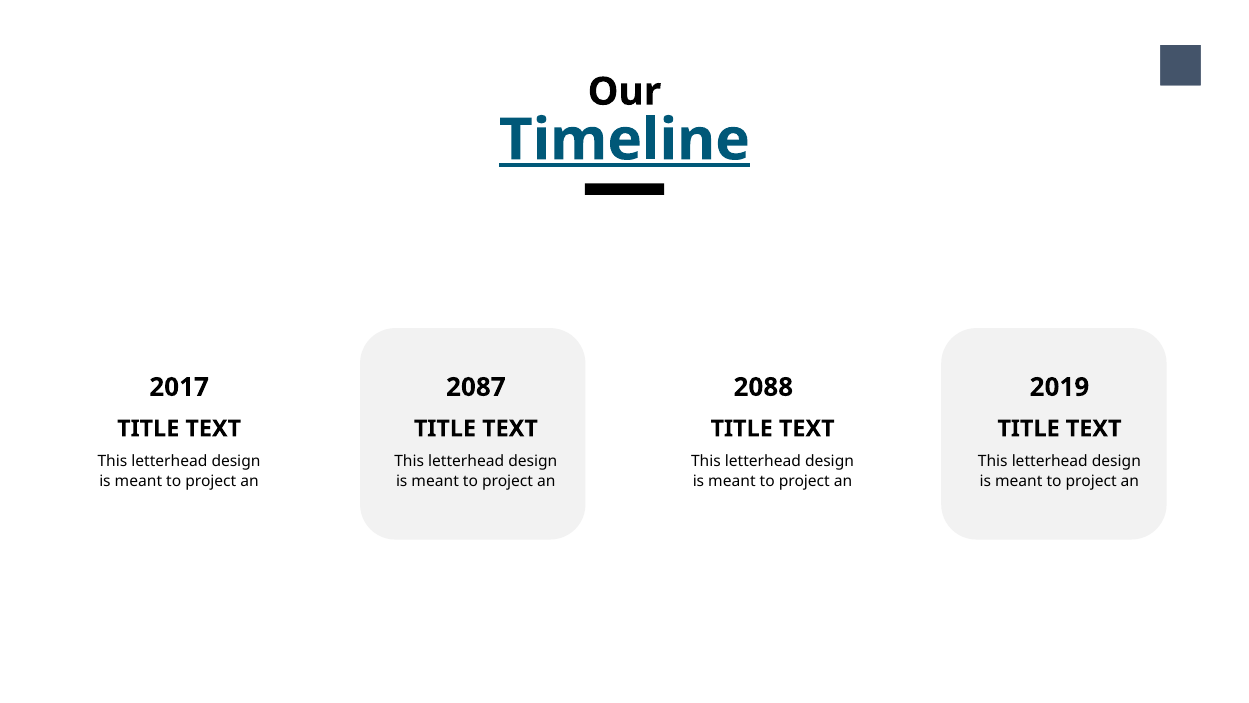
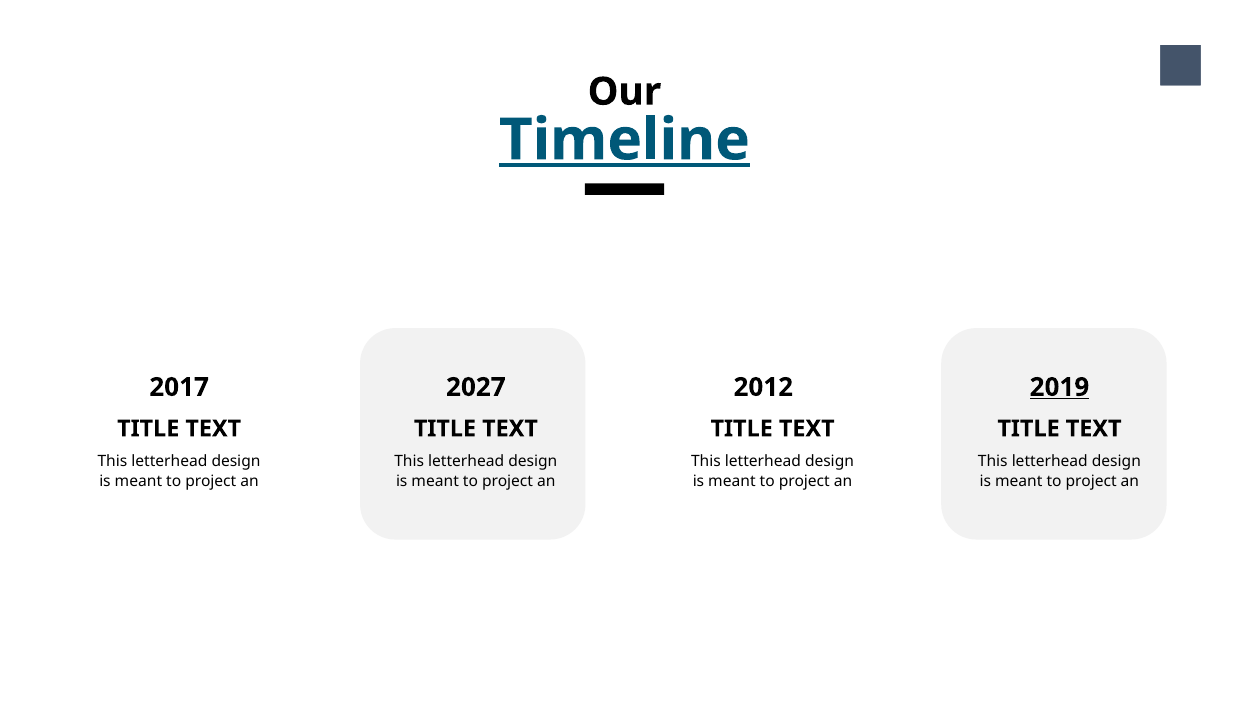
2087: 2087 -> 2027 (476, 387)
2088: 2088 -> 2012 (763, 387)
2019 underline: none -> present (1059, 387)
